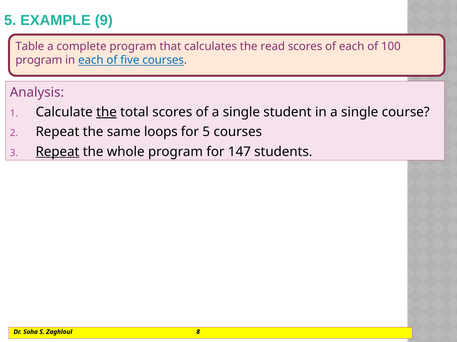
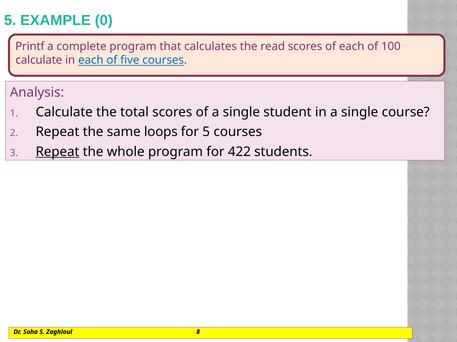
9: 9 -> 0 (104, 20)
Table: Table -> Printf (30, 47)
program: program -> calculate (39, 60)
the underline: present -> none (106, 112)
147: 147 -> 422 (239, 152)
